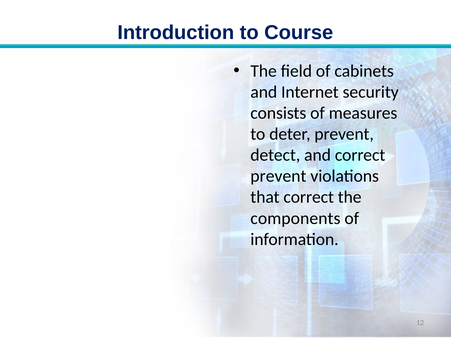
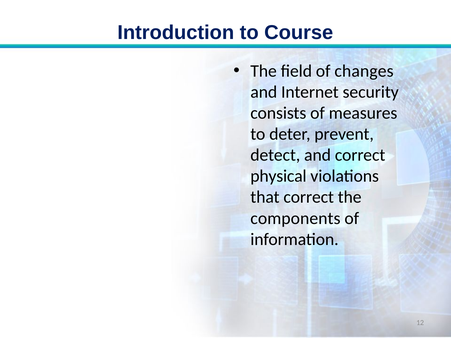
cabinets: cabinets -> changes (364, 71)
prevent: prevent -> physical (278, 176)
